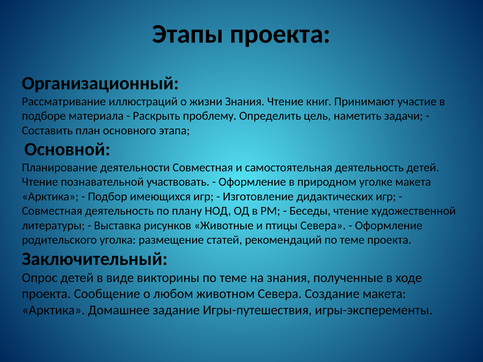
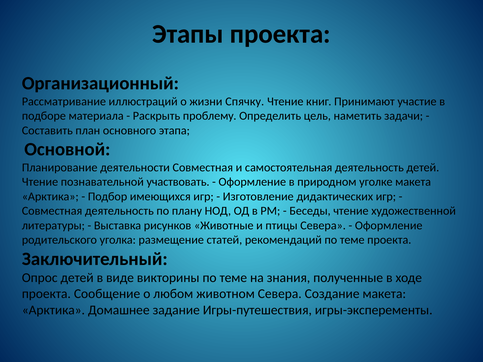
жизни Знания: Знания -> Спячку (245, 102)
